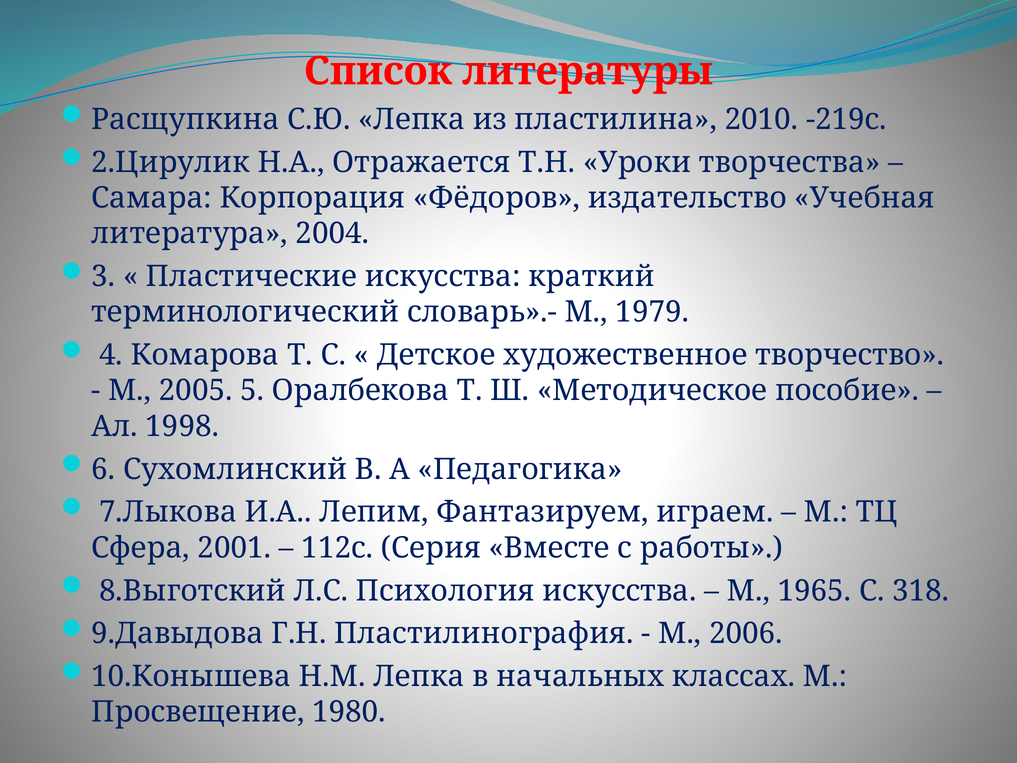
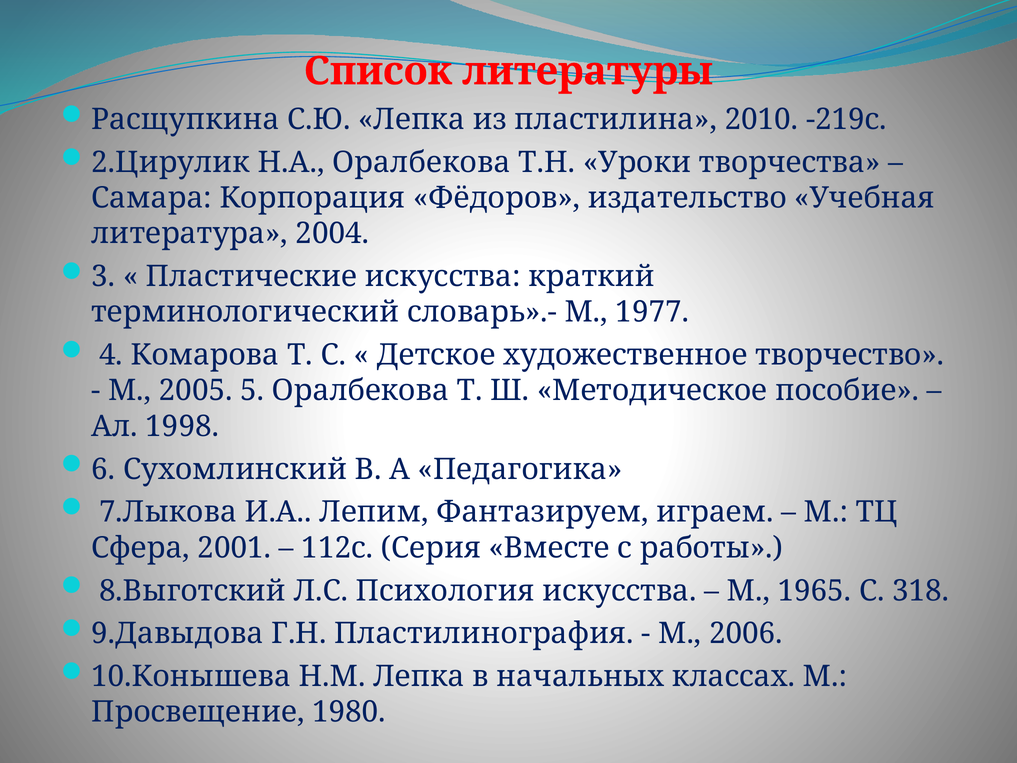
Н.А Отражается: Отражается -> Оралбекова (421, 162)
1979: 1979 -> 1977 (652, 312)
